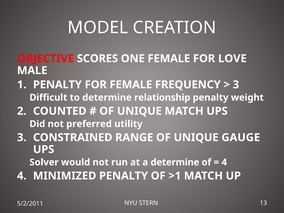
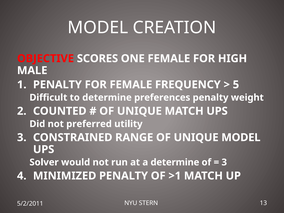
LOVE: LOVE -> HIGH (232, 59)
3: 3 -> 5 (236, 85)
relationship: relationship -> preferences (162, 98)
UNIQUE GAUGE: GAUGE -> MODEL (241, 137)
4: 4 -> 3 (224, 162)
